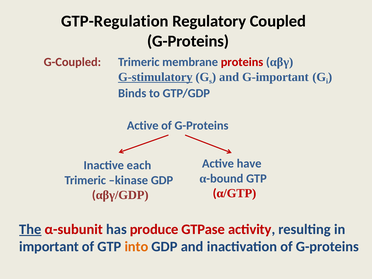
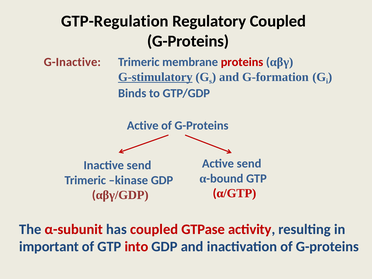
G-Coupled: G-Coupled -> G-Inactive (72, 62)
G-important: G-important -> G-formation (275, 77)
Active have: have -> send (249, 164)
Inactive each: each -> send (139, 165)
The underline: present -> none (30, 229)
has produce: produce -> coupled (154, 229)
into colour: orange -> red (136, 247)
